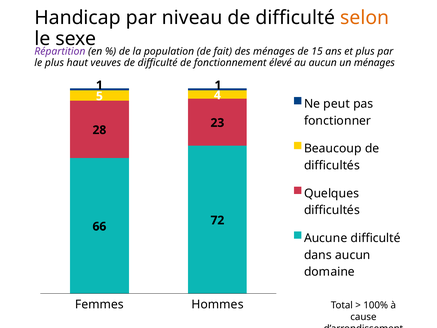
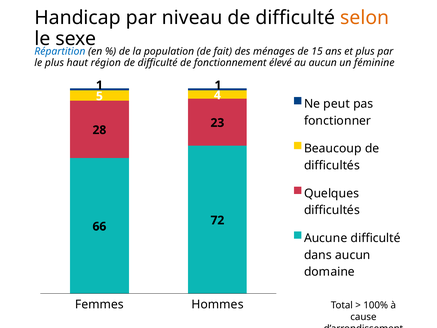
Répartition colour: purple -> blue (60, 52)
veuves: veuves -> région (106, 63)
un ménages: ménages -> féminine (374, 63)
